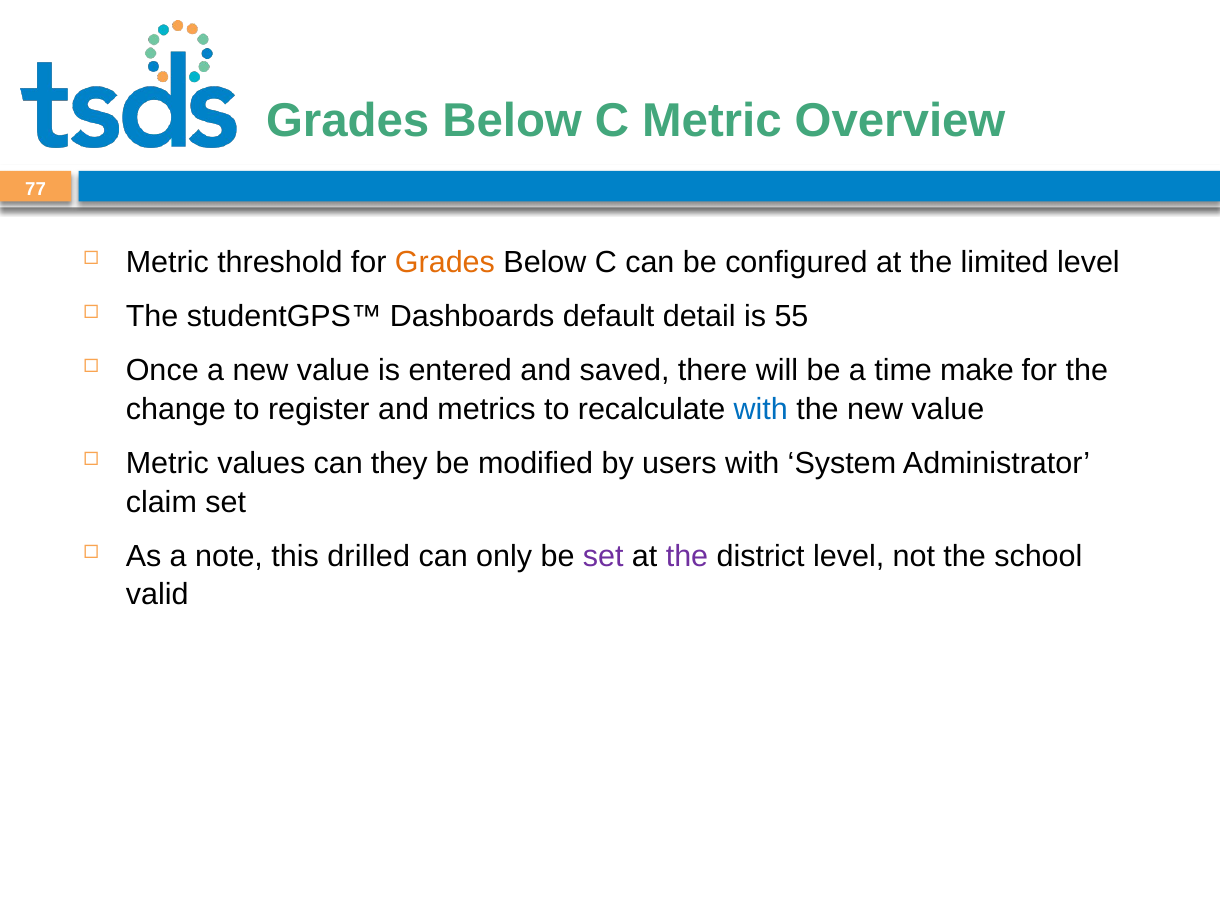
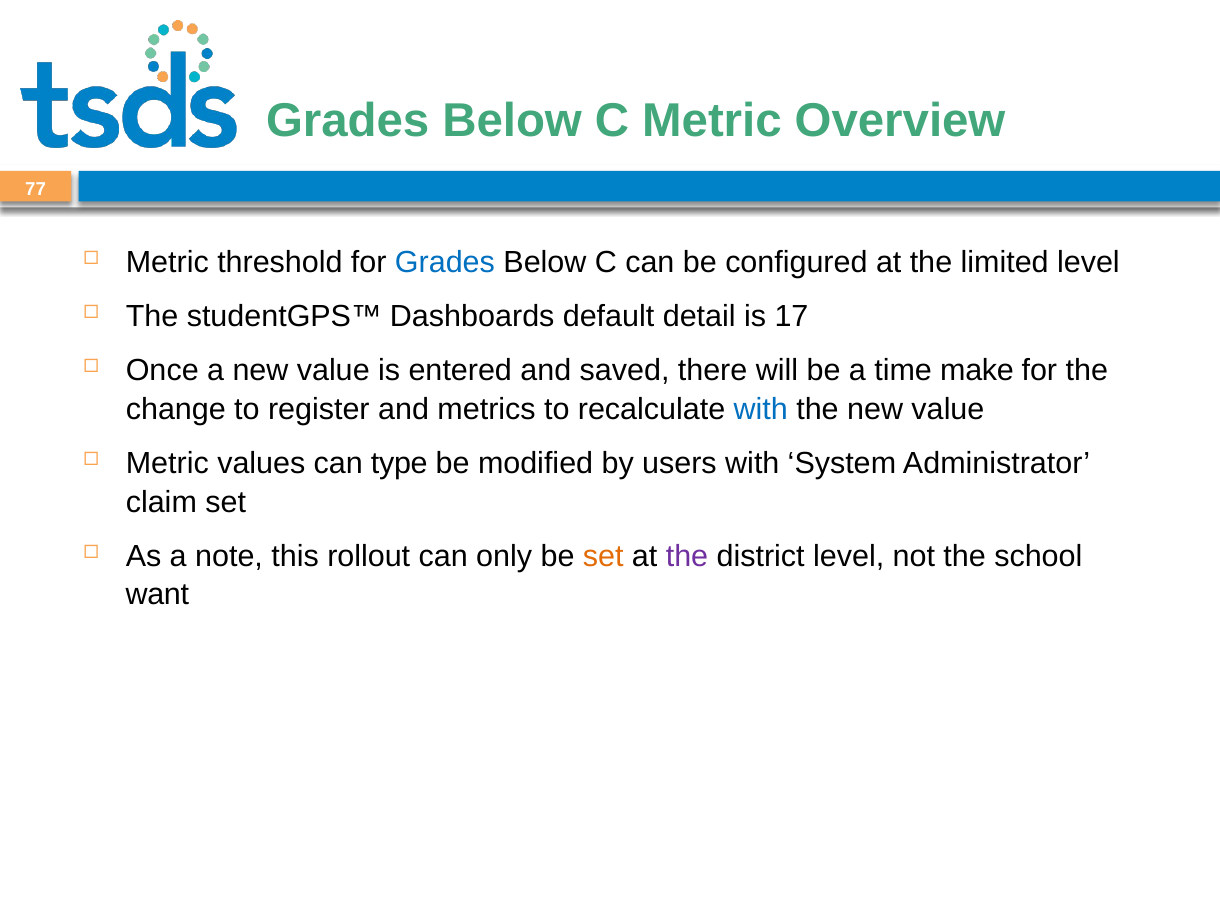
Grades colour: orange -> blue (445, 262)
55: 55 -> 17 (791, 316)
they: they -> type (399, 463)
drilled: drilled -> rollout (369, 556)
set colour: purple -> orange (603, 556)
valid: valid -> want (157, 595)
